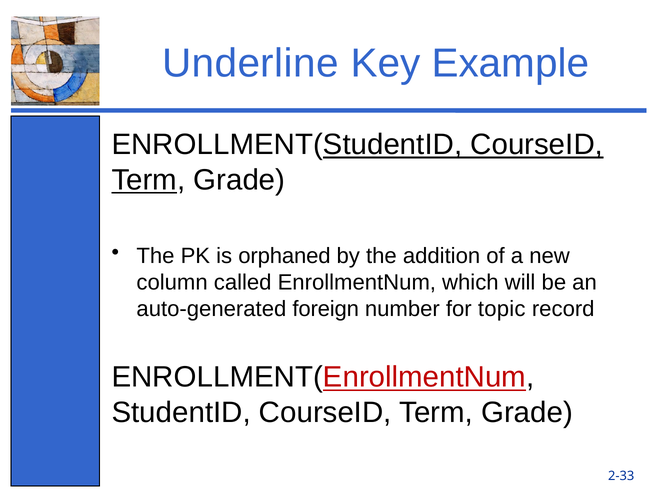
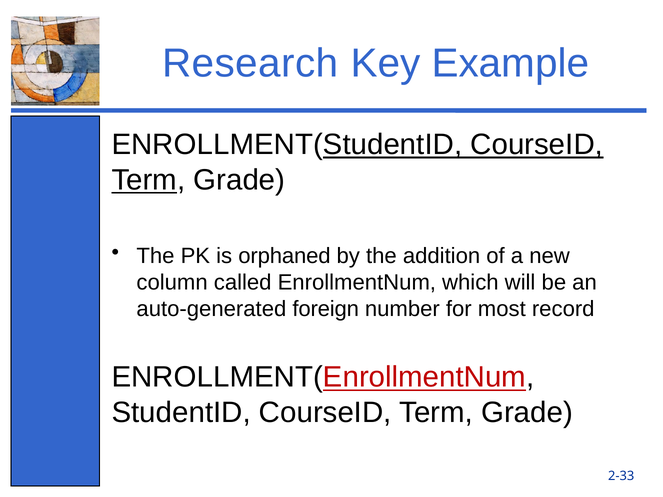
Underline: Underline -> Research (250, 64)
topic: topic -> most (502, 309)
